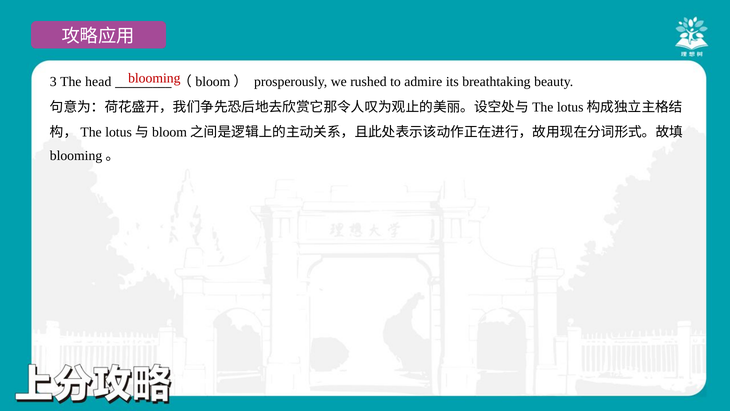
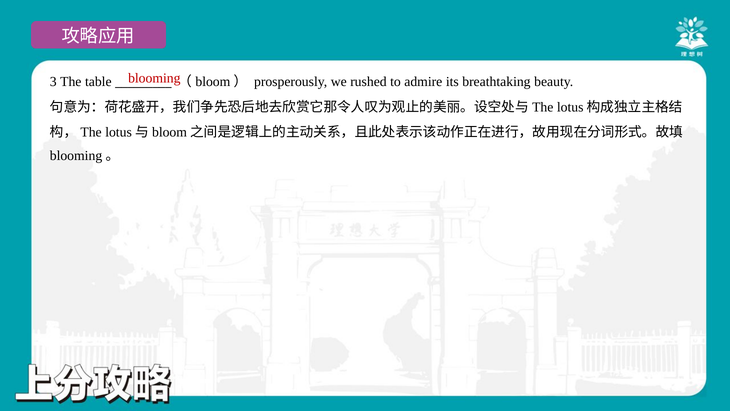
head: head -> table (98, 82)
